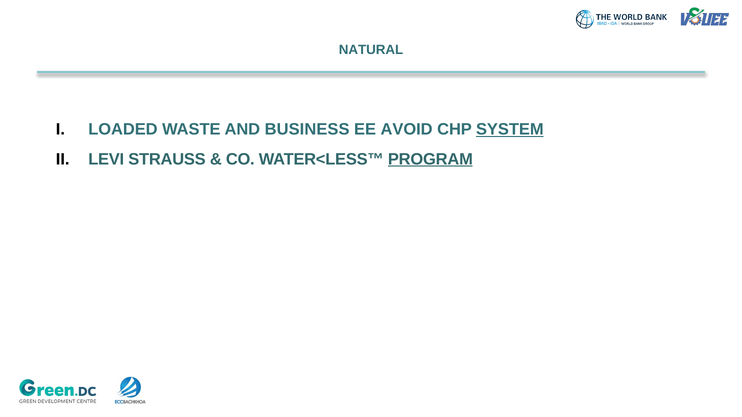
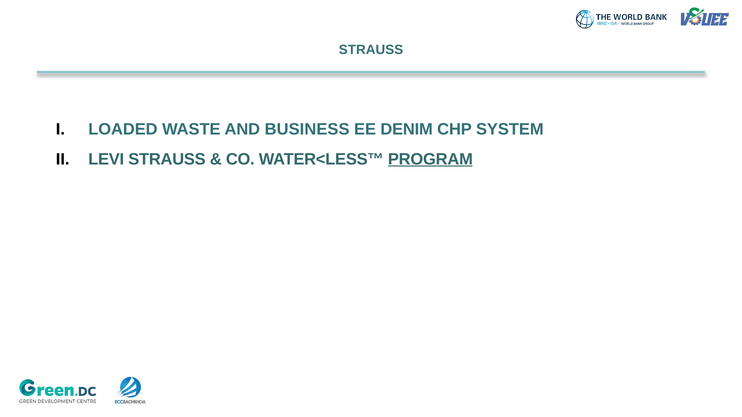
NATURAL: NATURAL -> STRAUSS (371, 50)
AVOID: AVOID -> DENIM (407, 130)
SYSTEM underline: present -> none (510, 130)
